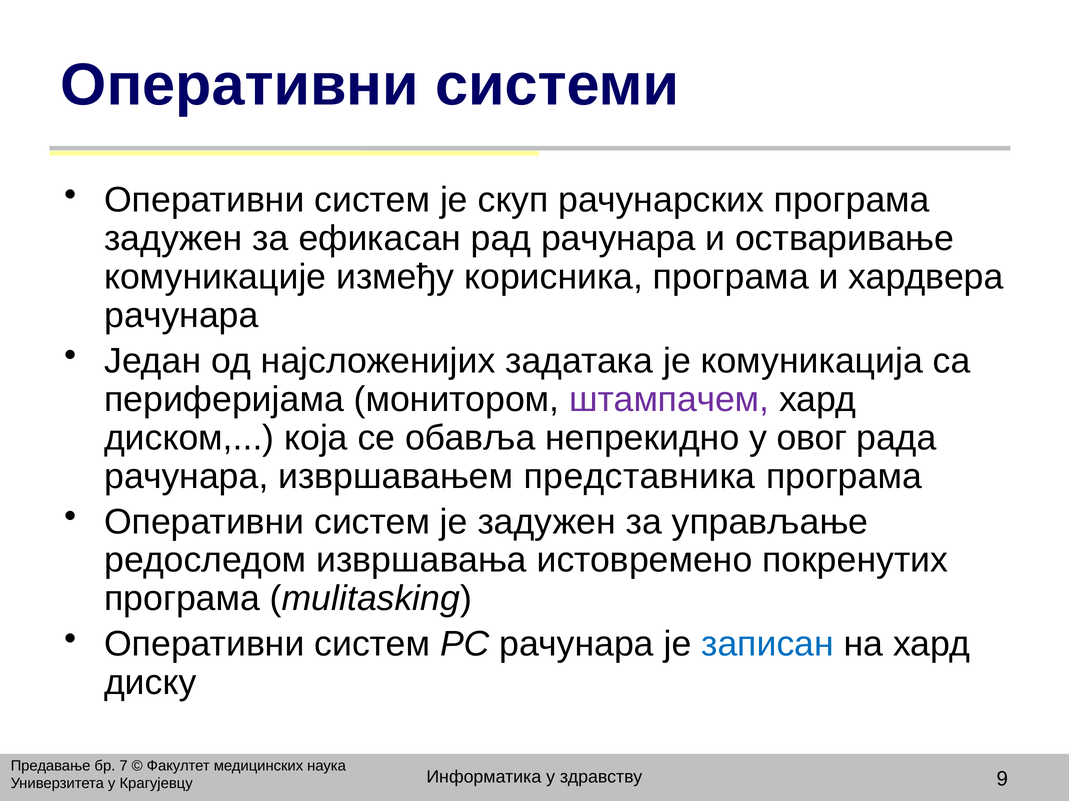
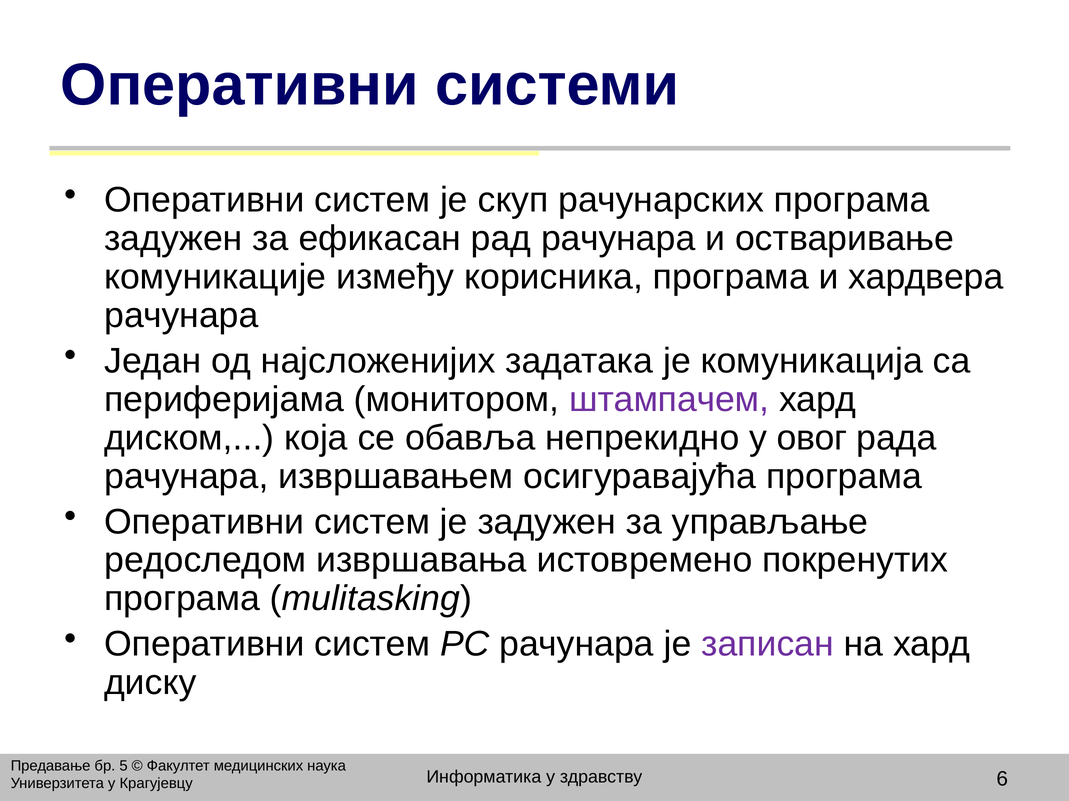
представника: представника -> осигуравајућа (640, 477)
записан colour: blue -> purple (768, 645)
7: 7 -> 5 (124, 766)
9: 9 -> 6 (1002, 780)
